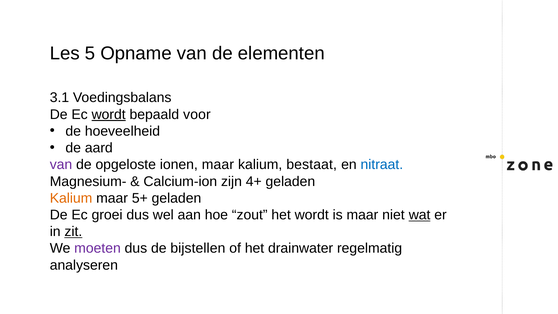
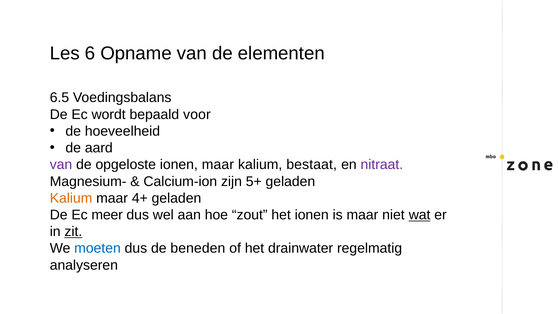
5: 5 -> 6 (90, 53)
3.1: 3.1 -> 6.5 (59, 98)
wordt underline: present -> none (109, 114)
nitraat colour: blue -> purple (382, 165)
4+: 4+ -> 5+ (254, 181)
5+: 5+ -> 4+ (140, 198)
groei: groei -> meer (107, 215)
het wordt: wordt -> ionen (312, 215)
moeten colour: purple -> blue (98, 248)
bijstellen: bijstellen -> beneden (198, 248)
